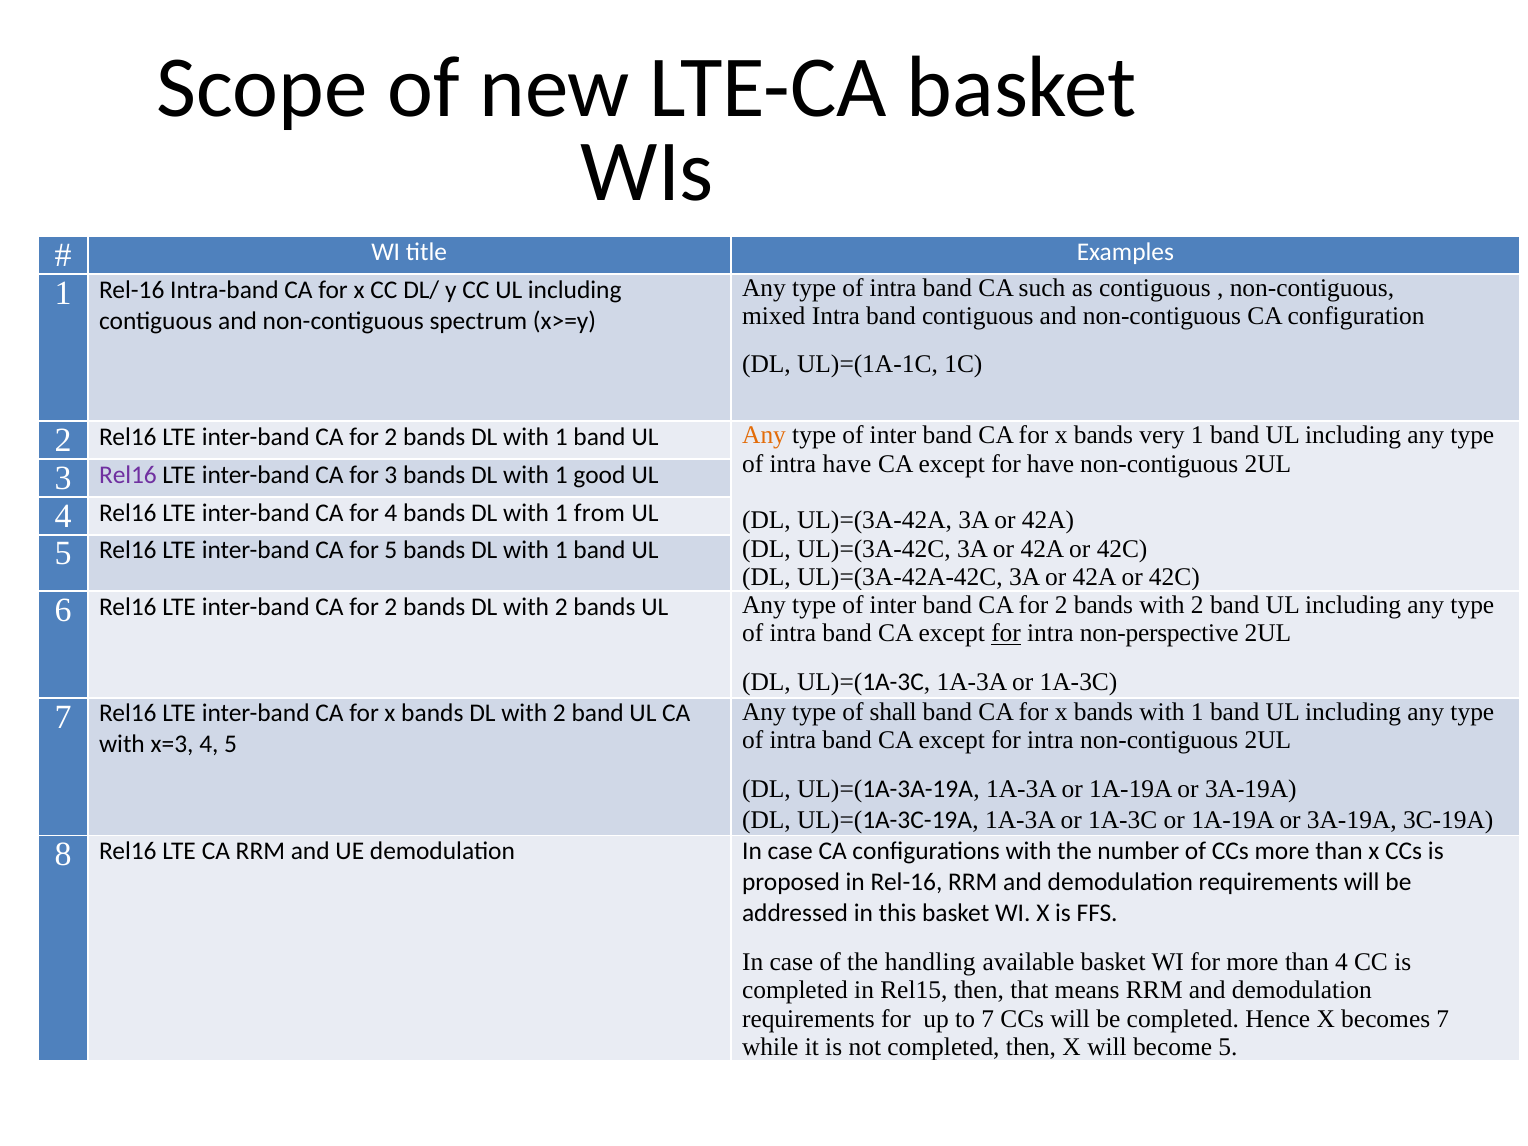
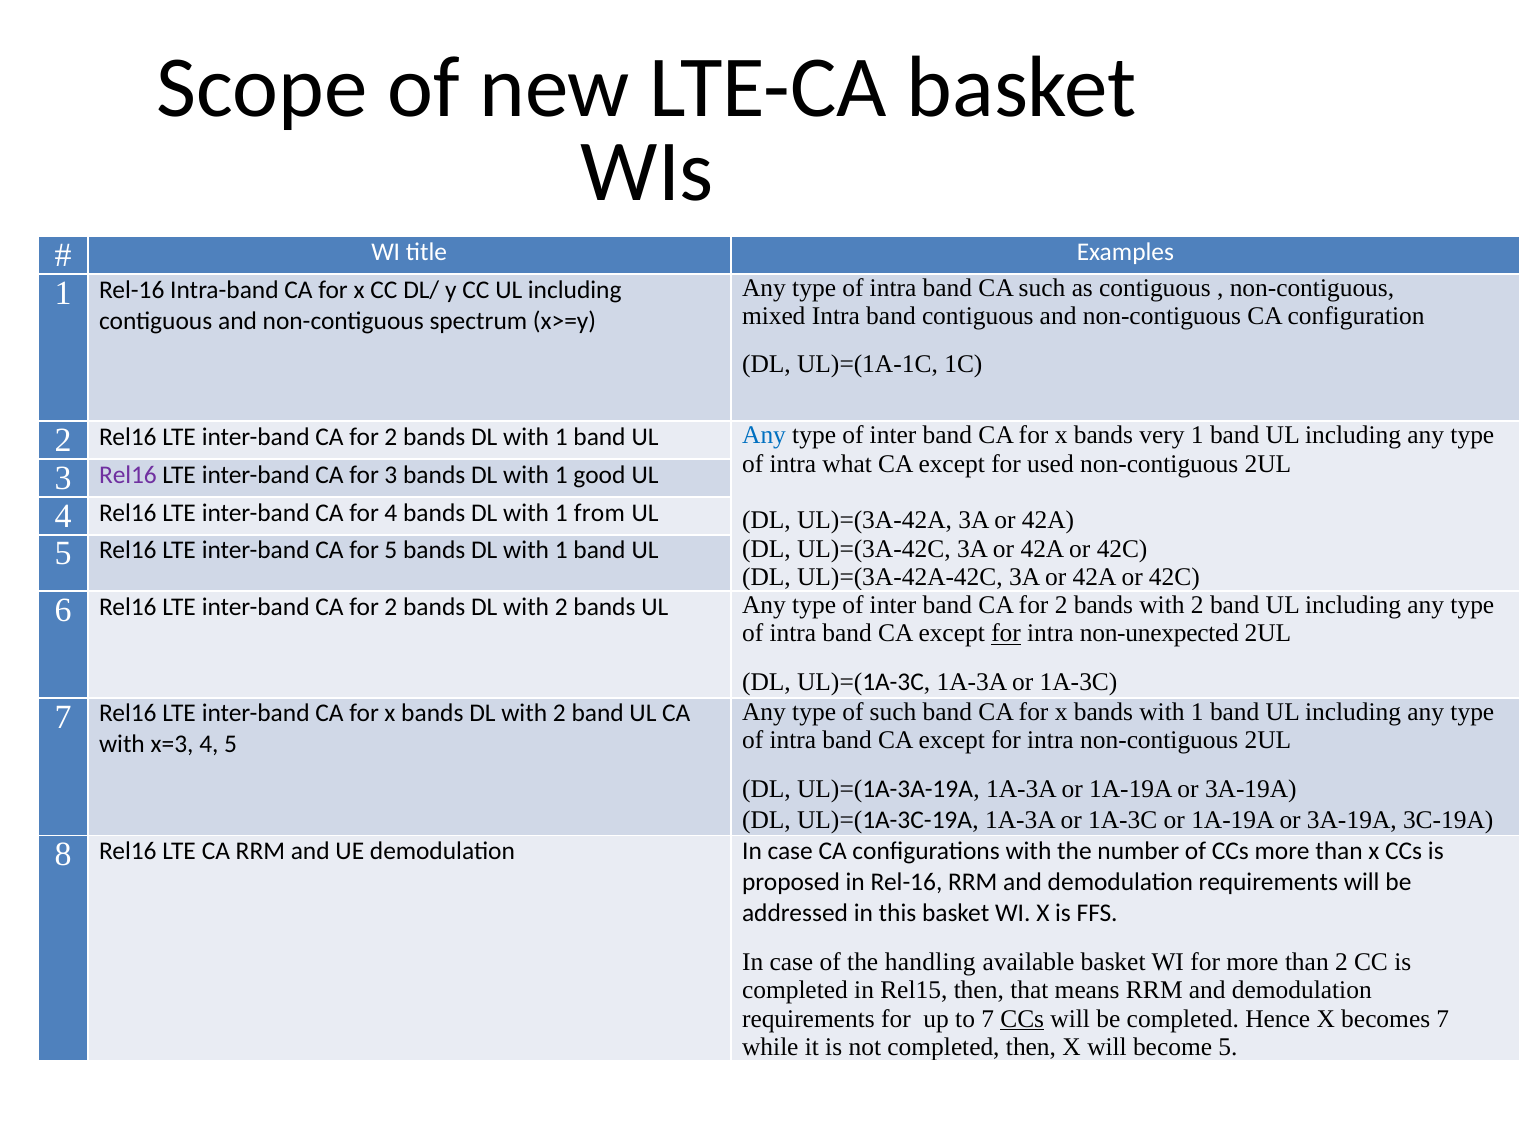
Any colour: orange -> blue (764, 436)
intra have: have -> what (847, 464)
for have: have -> used (1050, 464)
non-perspective: non-perspective -> non-unexpected (1159, 634)
of shall: shall -> such (893, 712)
than 4: 4 -> 2 (1341, 962)
CCs underline: none -> present (1022, 1019)
